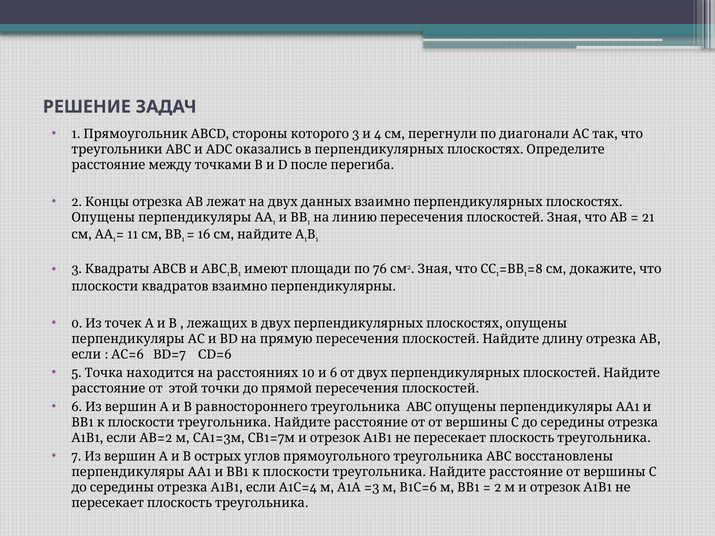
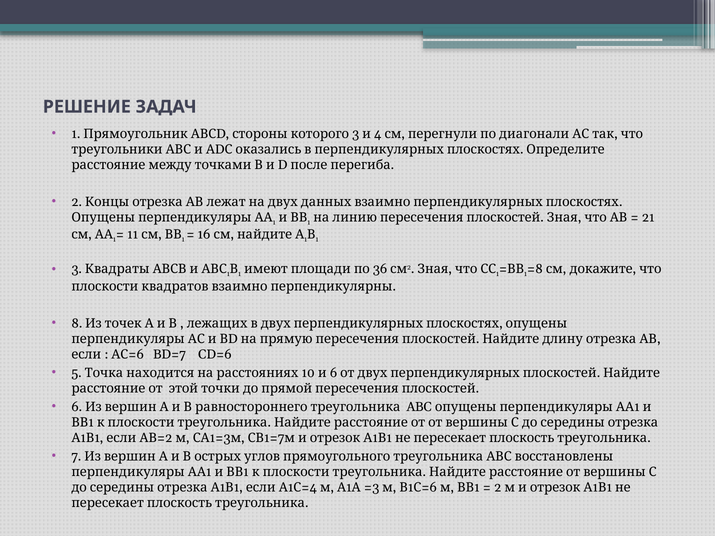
76: 76 -> 36 (380, 269)
0: 0 -> 8 (77, 324)
